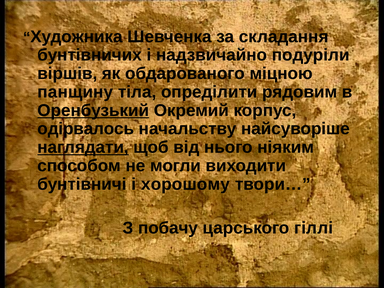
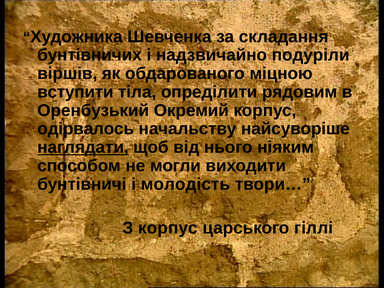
панщину: панщину -> вступити (75, 92)
Оренбузький underline: present -> none (93, 110)
хорошому: хорошому -> молодість (186, 184)
З побачу: побачу -> корпус (168, 228)
